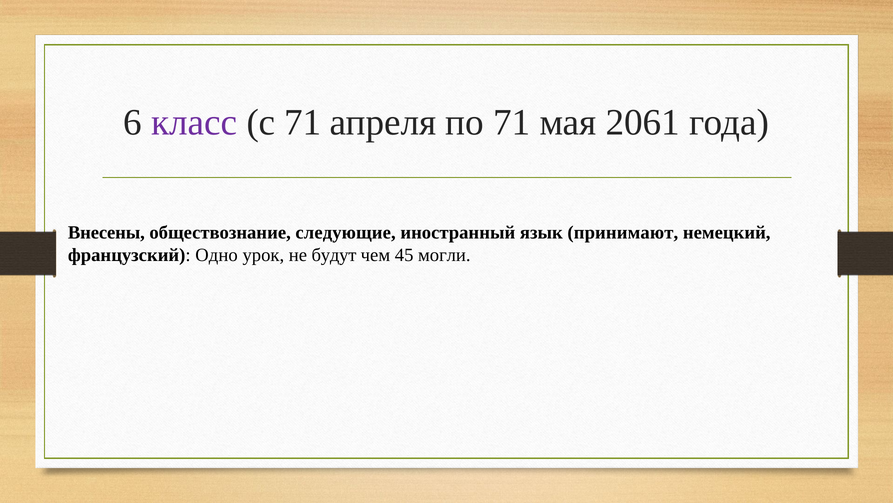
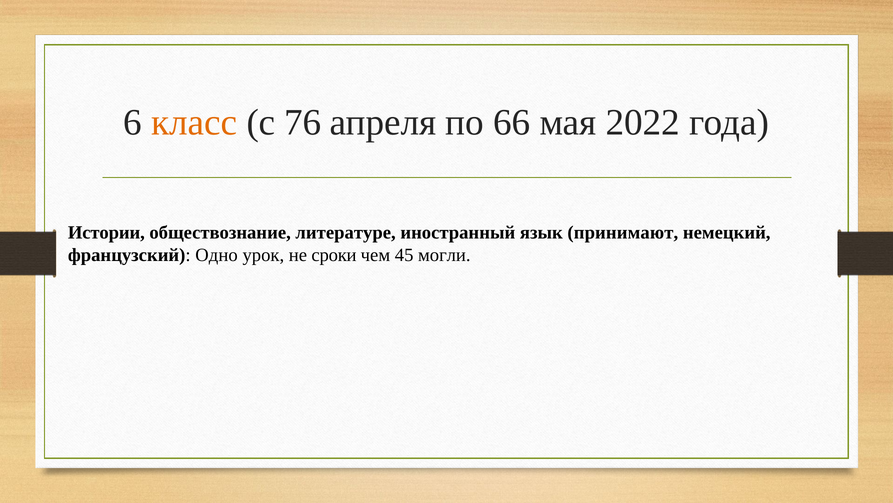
класс colour: purple -> orange (194, 122)
с 71: 71 -> 76 (303, 122)
по 71: 71 -> 66 (512, 122)
2061: 2061 -> 2022 (643, 122)
Внесены: Внесены -> Истории (106, 232)
следующие: следующие -> литературе (346, 232)
будут: будут -> сроки (334, 255)
